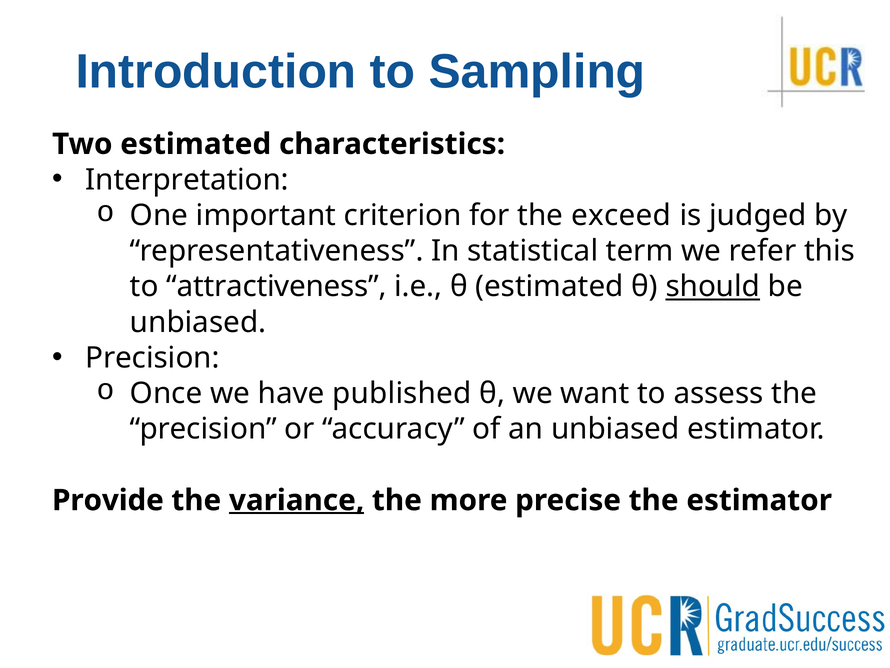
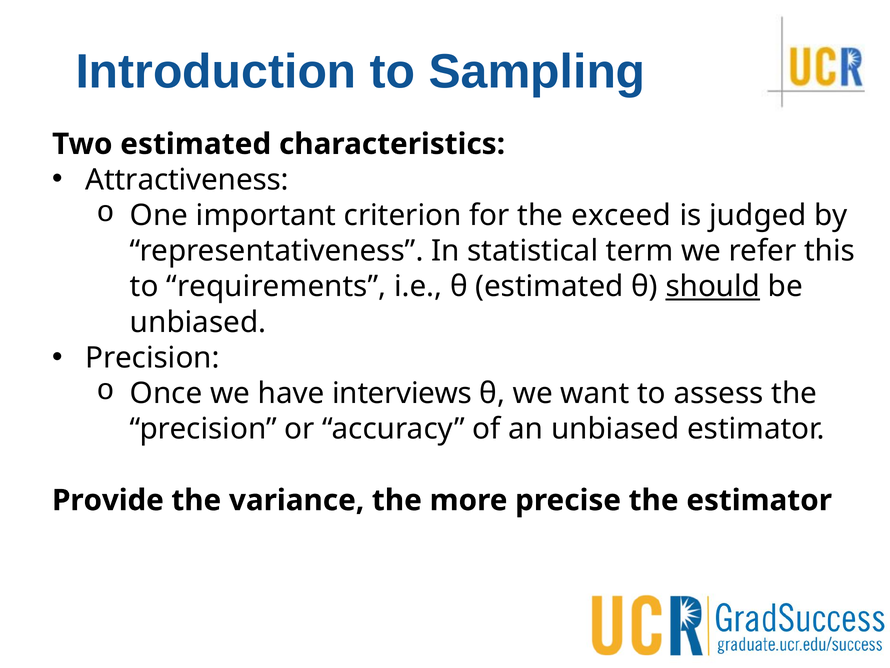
Interpretation: Interpretation -> Attractiveness (187, 180)
attractiveness: attractiveness -> requirements (276, 286)
published: published -> interviews (402, 393)
variance underline: present -> none (297, 500)
